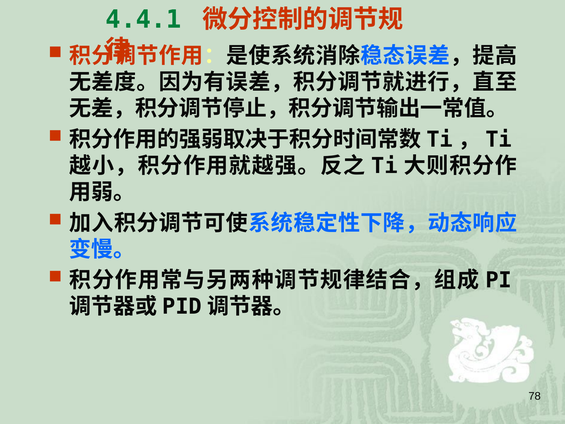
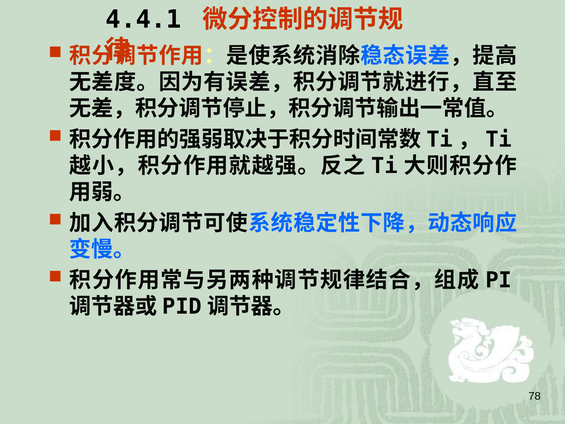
4.4.1 colour: green -> black (143, 20)
